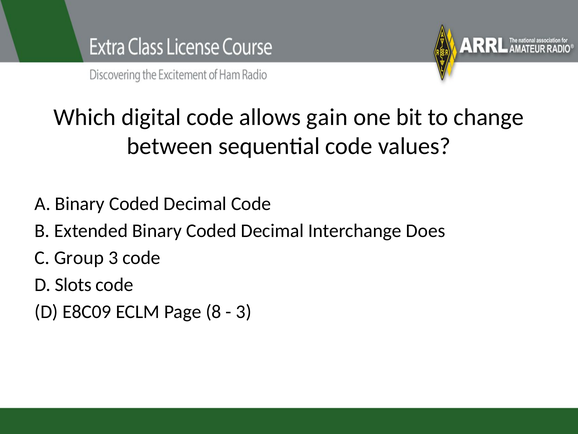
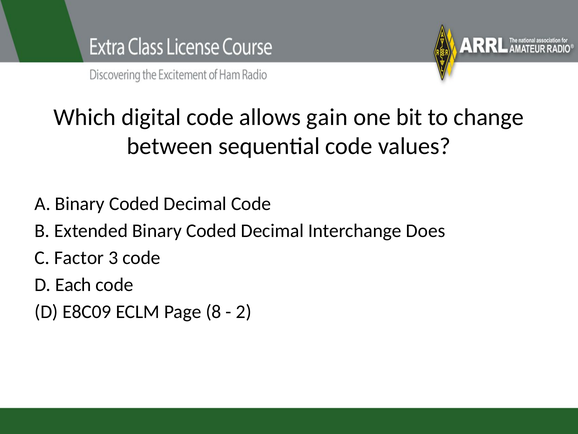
Group: Group -> Factor (79, 258)
Slots: Slots -> Each (73, 285)
3: 3 -> 2 (244, 311)
